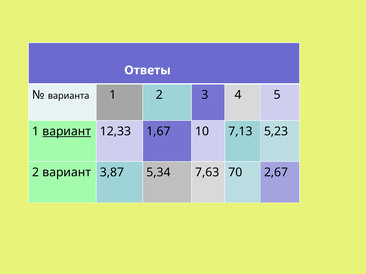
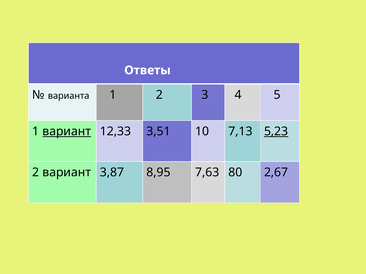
1,67: 1,67 -> 3,51 (158, 132)
5,23 underline: none -> present (276, 132)
5,34: 5,34 -> 8,95 (158, 173)
70: 70 -> 80 (235, 173)
